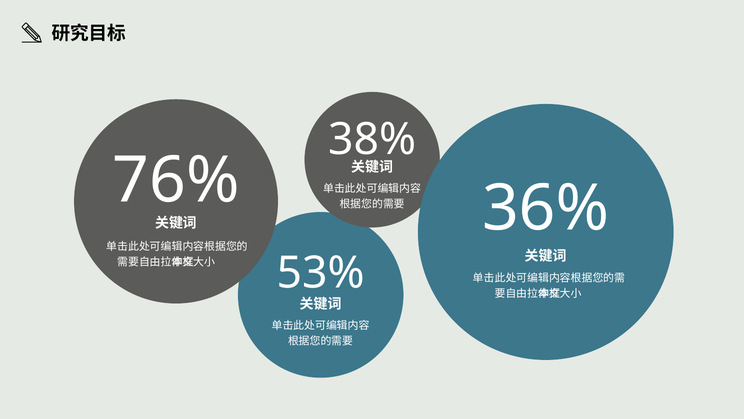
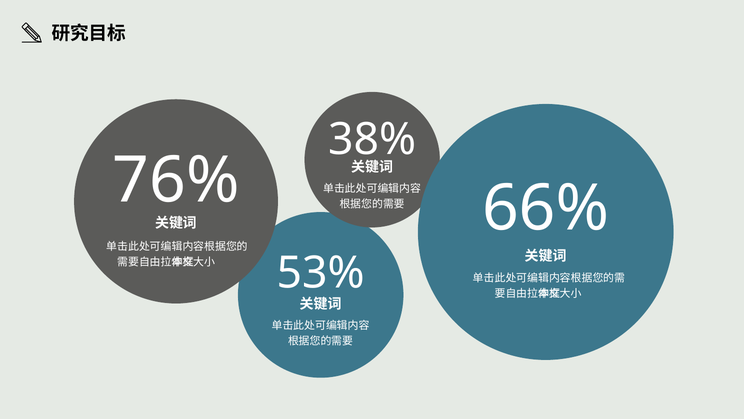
36%: 36% -> 66% (546, 208)
